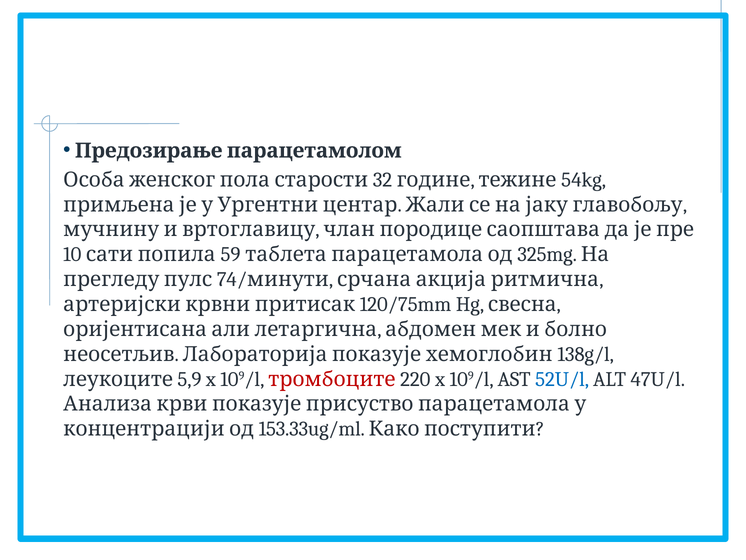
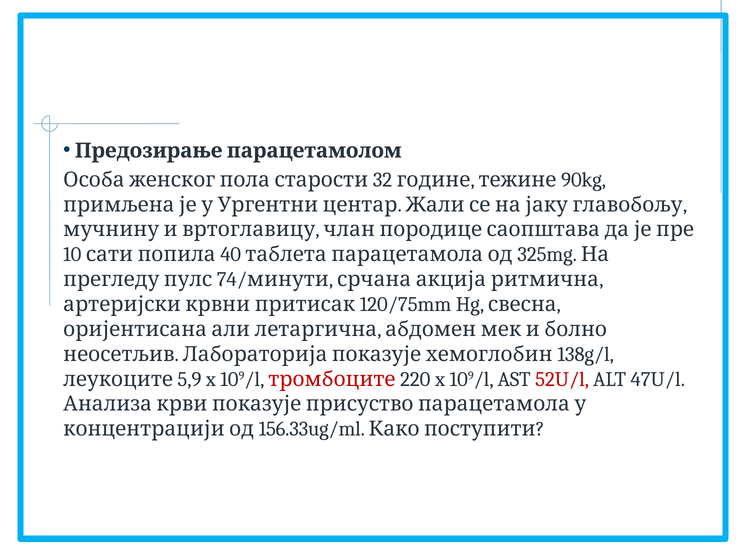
54: 54 -> 90 (571, 180)
59: 59 -> 40 (231, 254)
52U/l colour: blue -> red (562, 379)
153.33ug/ml: 153.33ug/ml -> 156.33ug/ml (312, 429)
